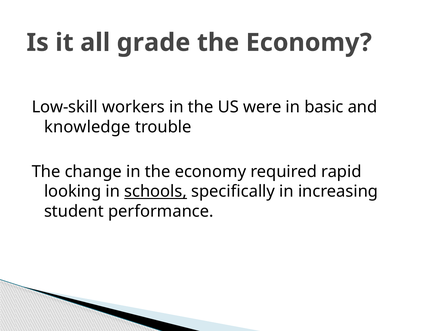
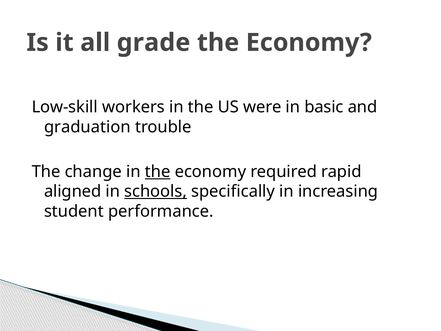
knowledge: knowledge -> graduation (87, 127)
the underline: none -> present (158, 171)
looking: looking -> aligned (73, 191)
